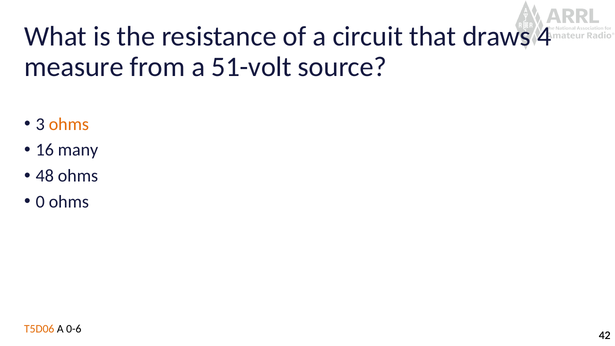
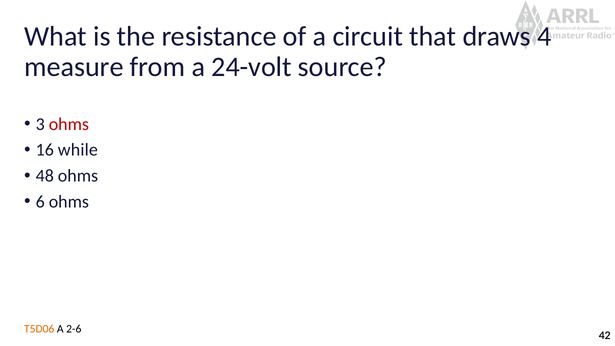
51-volt: 51-volt -> 24-volt (252, 67)
ohms colour: orange -> red (69, 124)
many: many -> while (78, 150)
0: 0 -> 6 (40, 202)
0-6: 0-6 -> 2-6 (74, 329)
